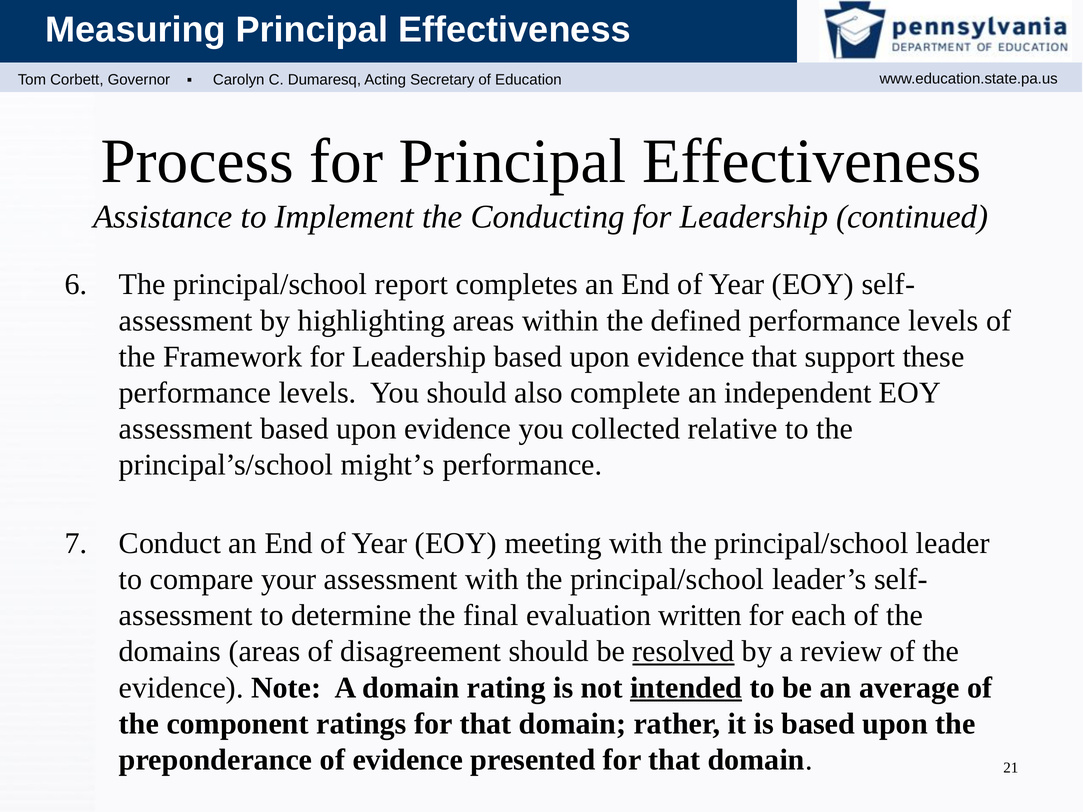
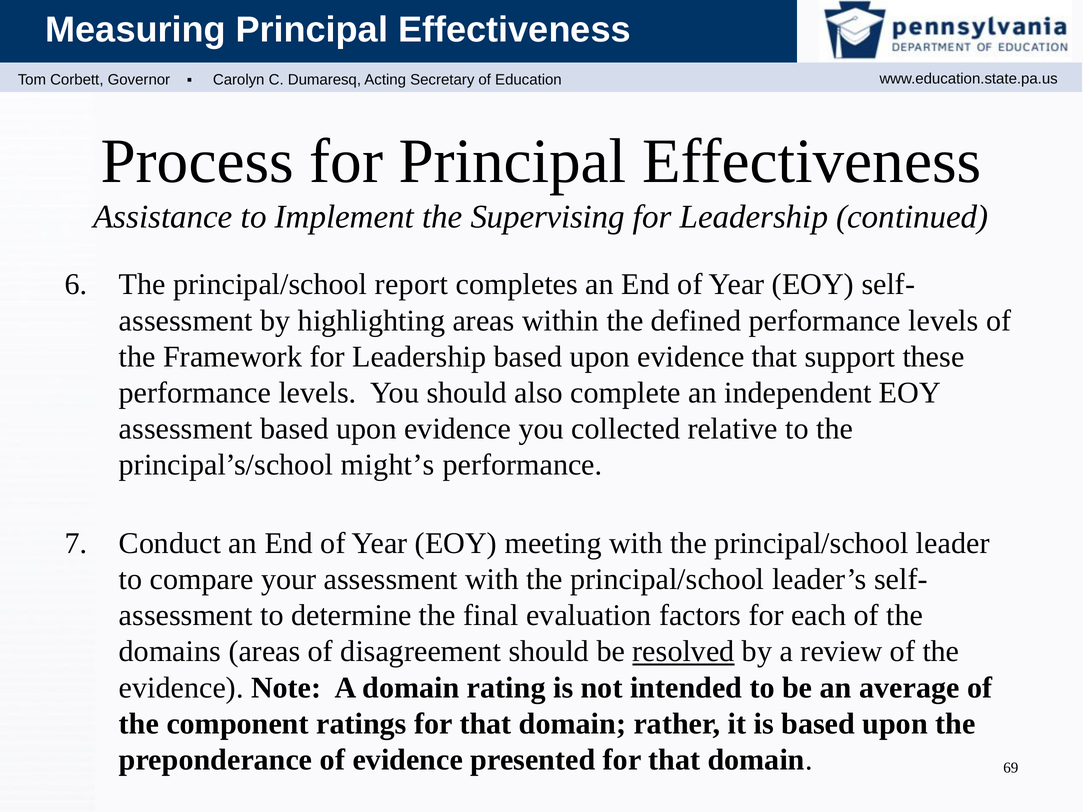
Conducting: Conducting -> Supervising (548, 217)
written: written -> factors (700, 616)
intended underline: present -> none (686, 688)
21: 21 -> 69 (1011, 768)
